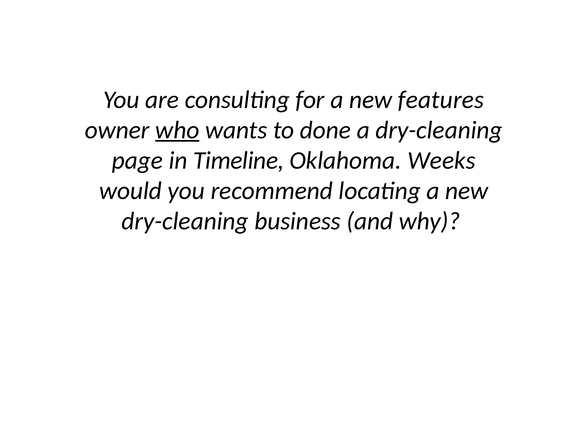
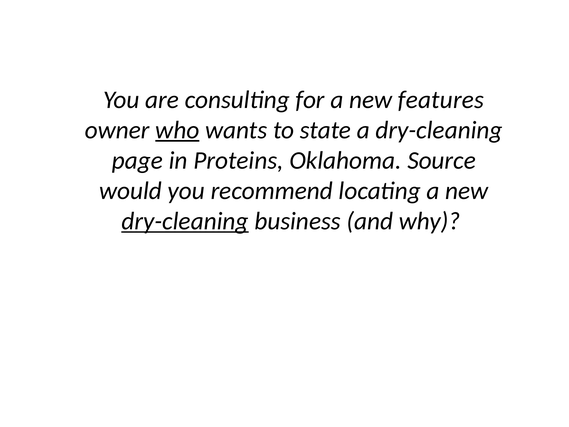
done: done -> state (325, 130)
Timeline: Timeline -> Proteins (238, 160)
Weeks: Weeks -> Source (442, 160)
dry-cleaning underline: none -> present (185, 221)
